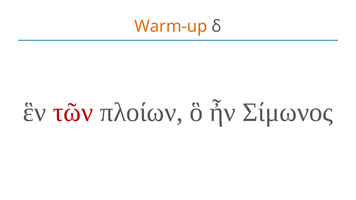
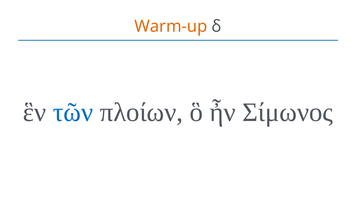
τῶν colour: red -> blue (73, 113)
